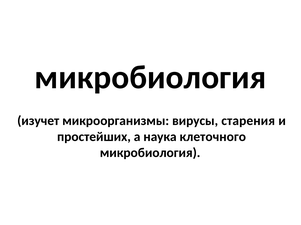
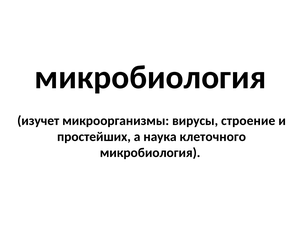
старения: старения -> строение (248, 121)
